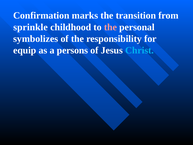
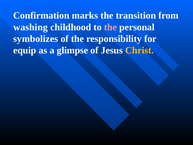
sprinkle: sprinkle -> washing (31, 27)
persons: persons -> glimpse (72, 50)
Christ colour: light blue -> yellow (139, 50)
